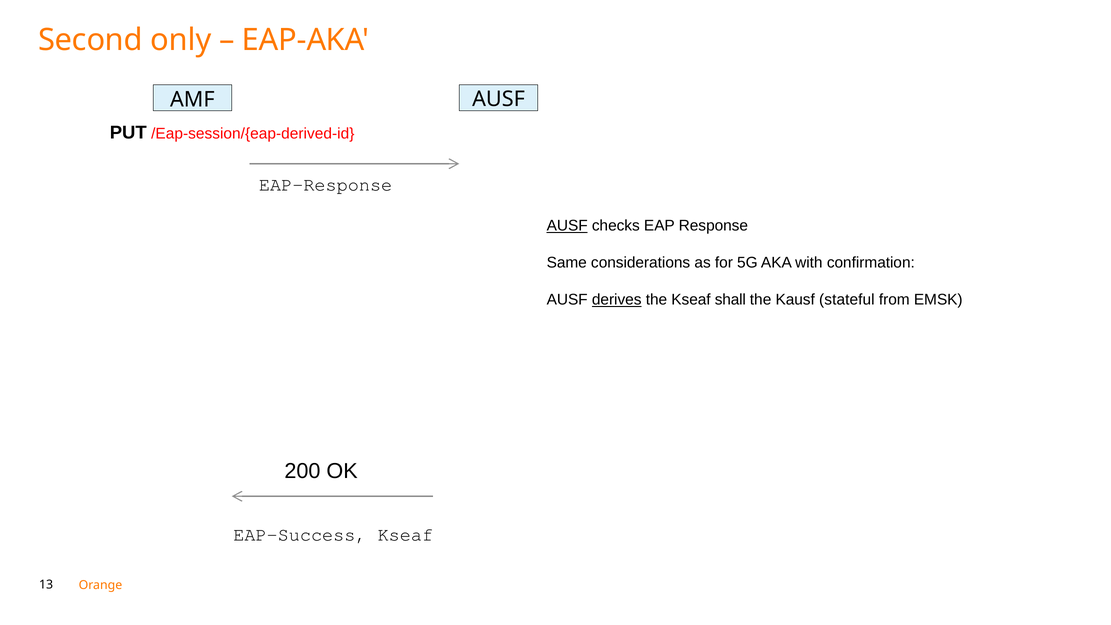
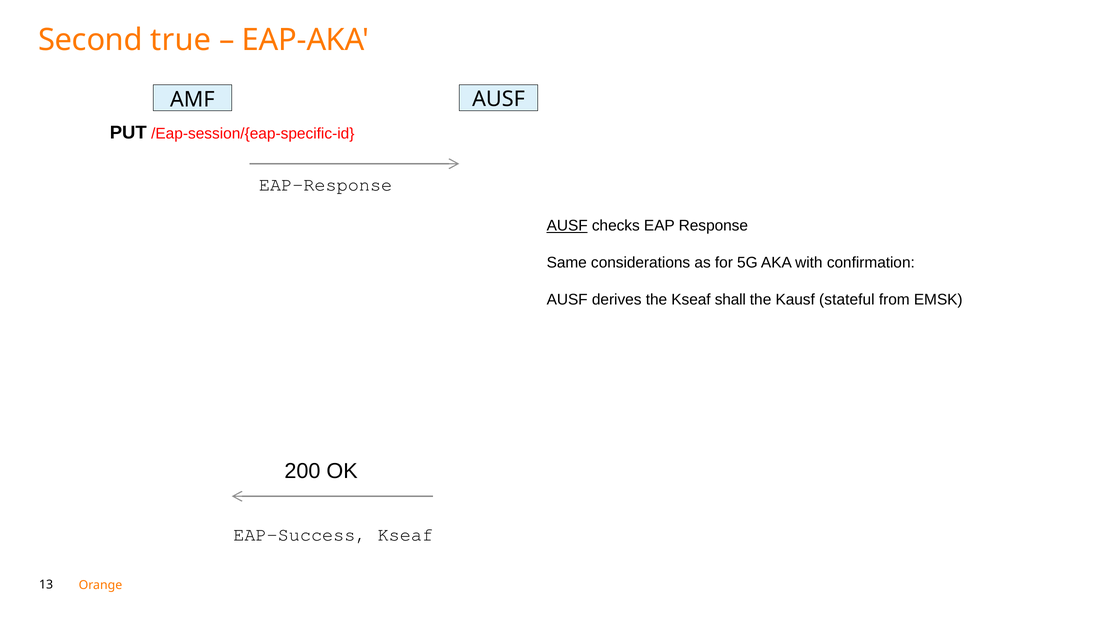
only: only -> true (181, 40)
/Eap-session/{eap-derived-id: /Eap-session/{eap-derived-id -> /Eap-session/{eap-specific-id (253, 134)
derives underline: present -> none (617, 300)
